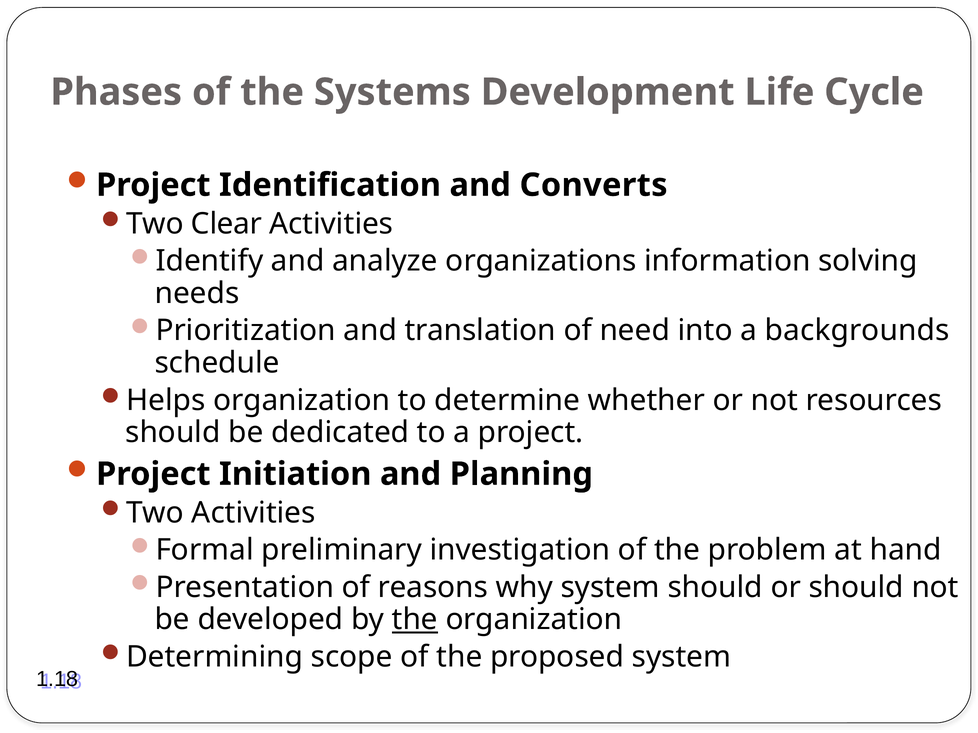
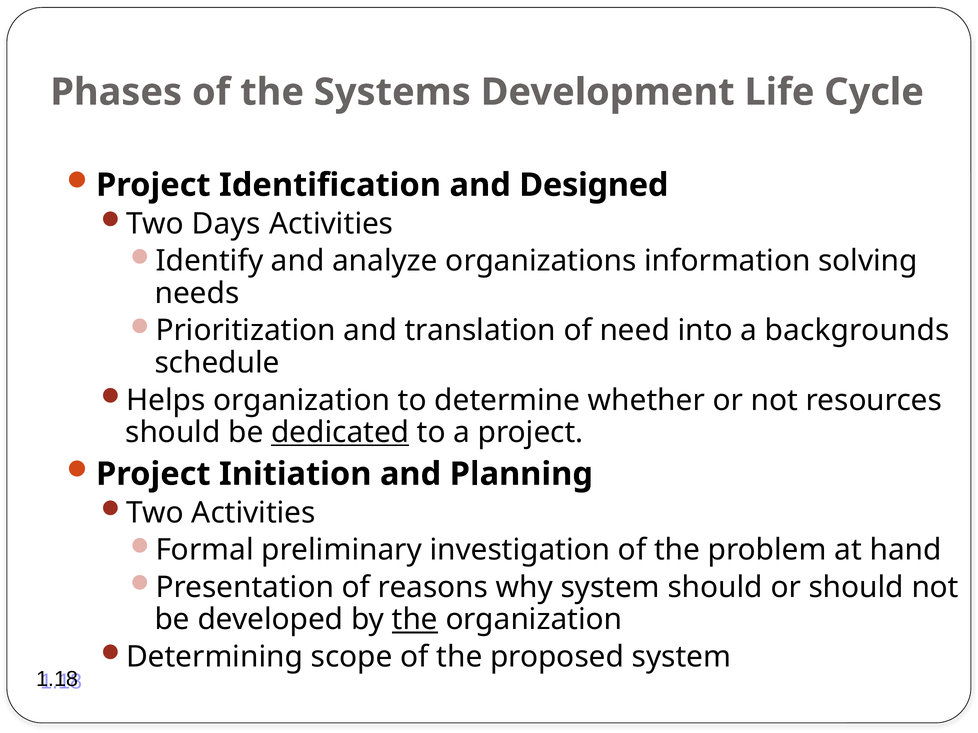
Converts: Converts -> Designed (594, 185)
Clear: Clear -> Days (226, 224)
dedicated underline: none -> present (340, 433)
